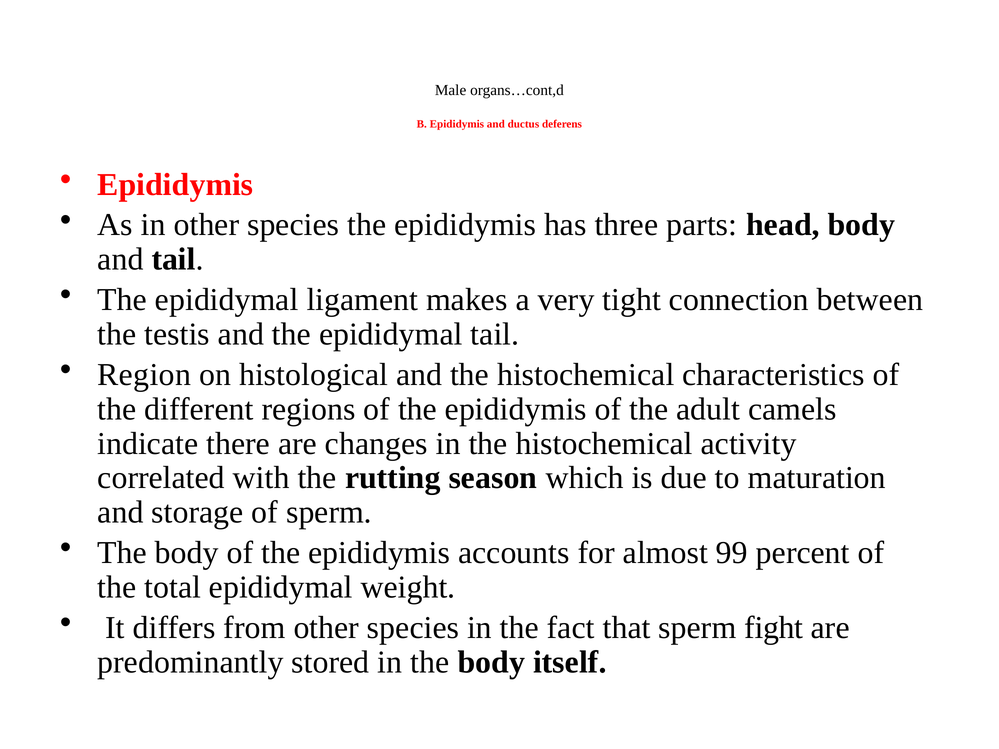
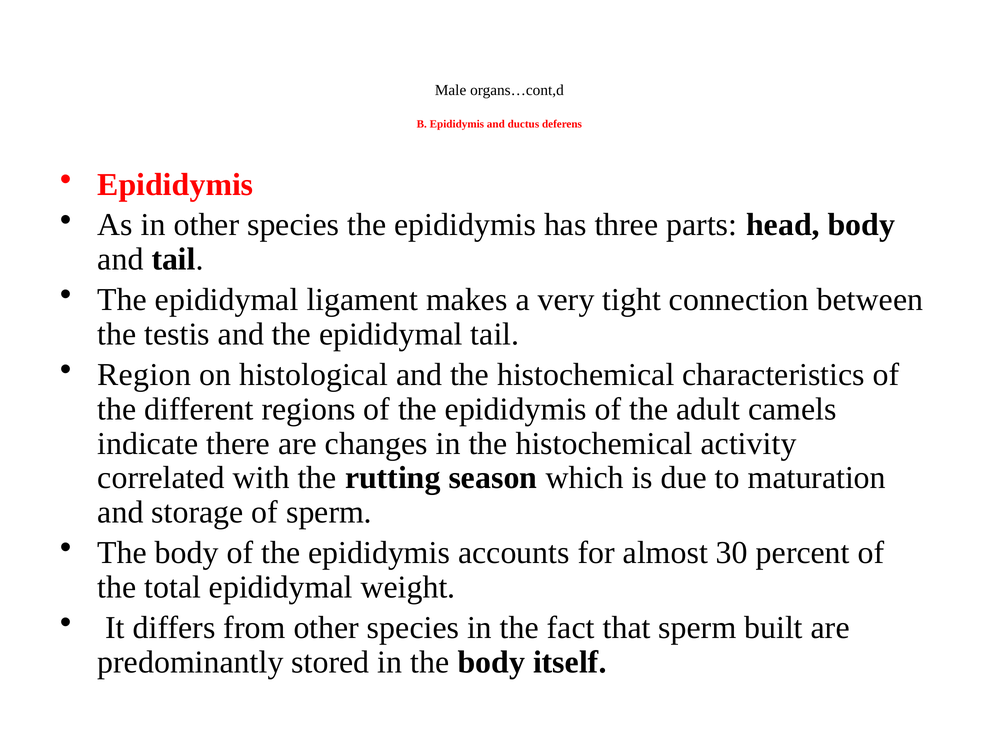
99: 99 -> 30 (732, 553)
fight: fight -> built (774, 628)
